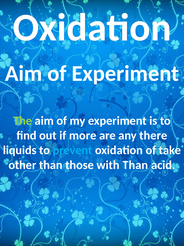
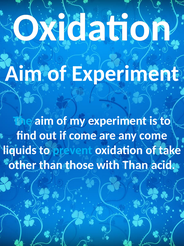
The colour: light green -> light blue (23, 120)
if more: more -> come (83, 135)
any there: there -> come (153, 135)
